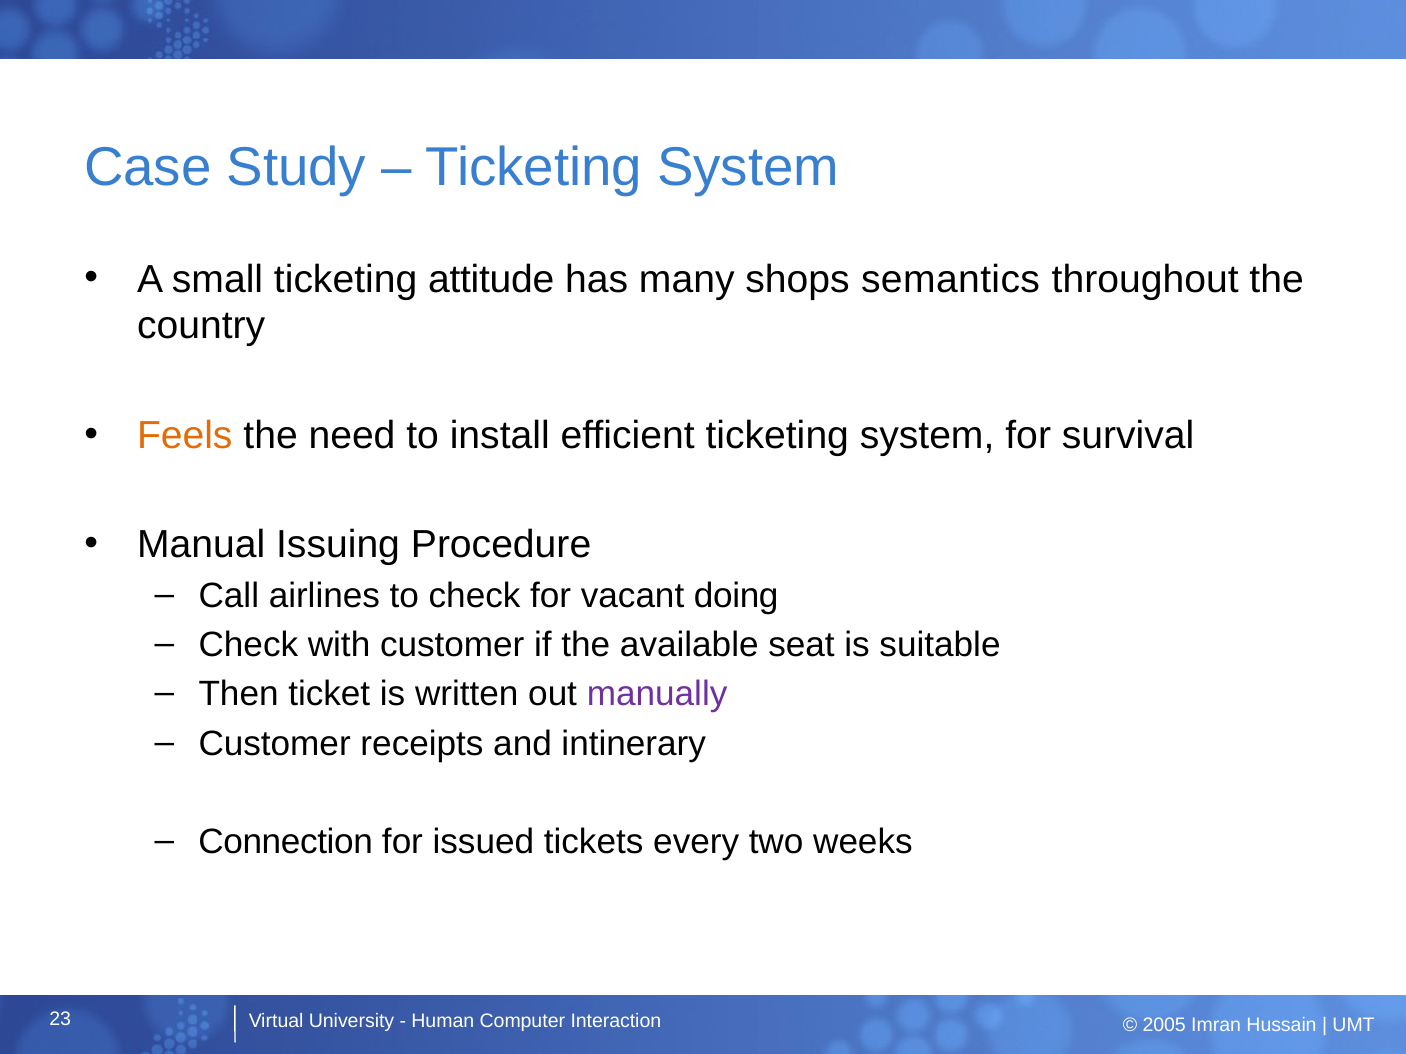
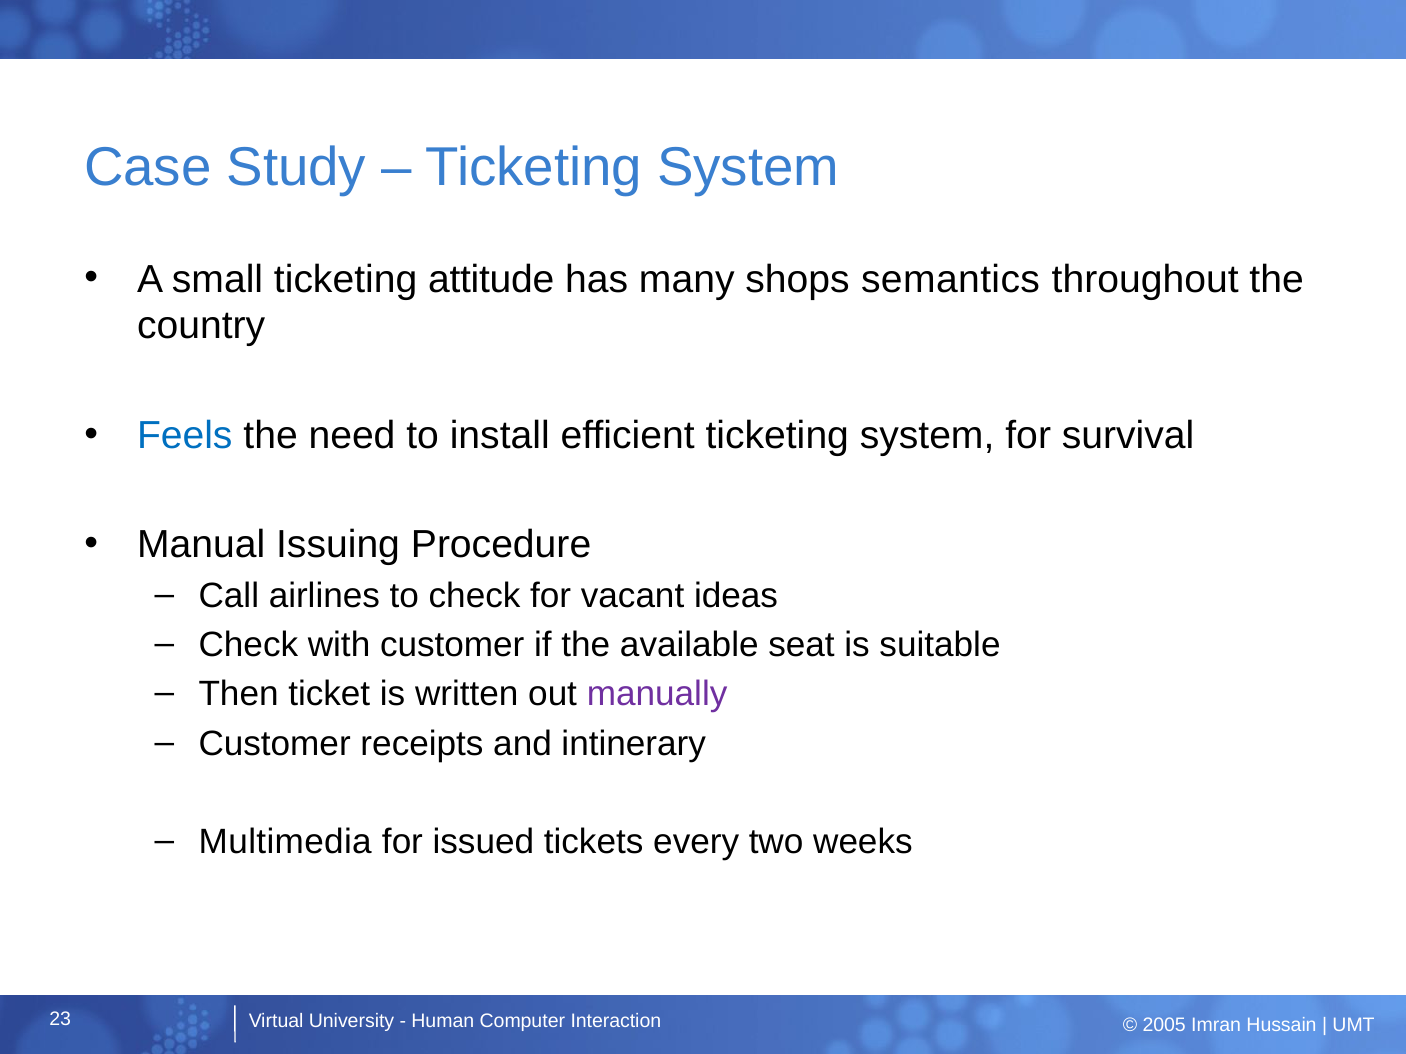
Feels colour: orange -> blue (185, 436)
doing: doing -> ideas (736, 596)
Connection: Connection -> Multimedia (285, 842)
